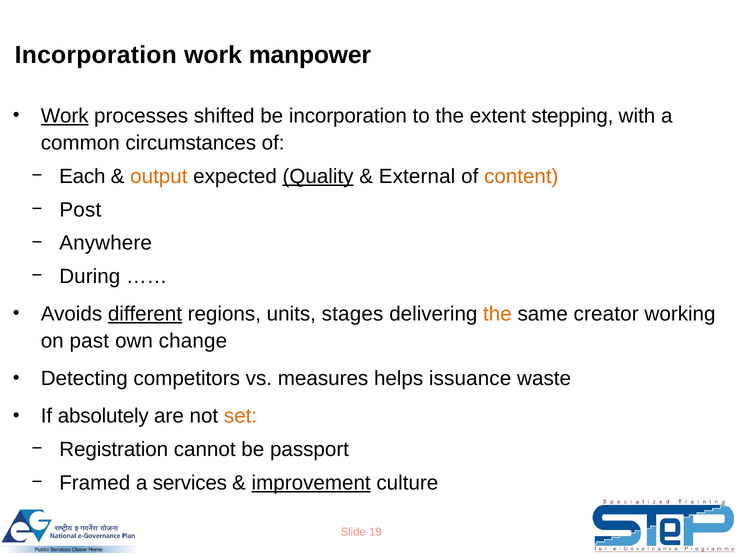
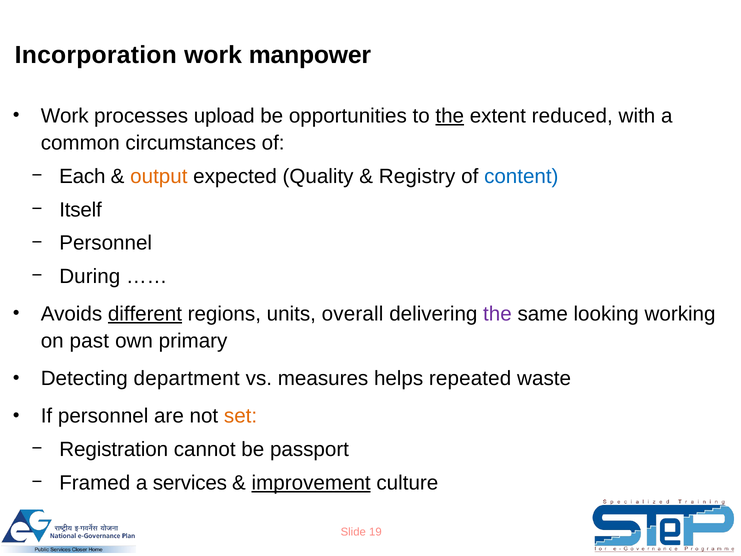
Work underline: present -> none (65, 116)
shifted: shifted -> upload (224, 116)
be incorporation: incorporation -> opportunities (348, 116)
the underline: none -> present (450, 116)
stepping: stepping -> reduced (572, 116)
Quality underline: present -> none (318, 176)
External: External -> Registry (417, 176)
content colour: orange -> blue (521, 176)
Post: Post -> Itself (81, 210)
Anywhere: Anywhere -> Personnel (106, 243)
stages: stages -> overall (353, 314)
the colour: orange -> purple (497, 314)
creator: creator -> looking (606, 314)
change: change -> primary (193, 341)
competitors: competitors -> department (187, 378)
issuance: issuance -> repeated (470, 378)
If absolutely: absolutely -> personnel (103, 416)
